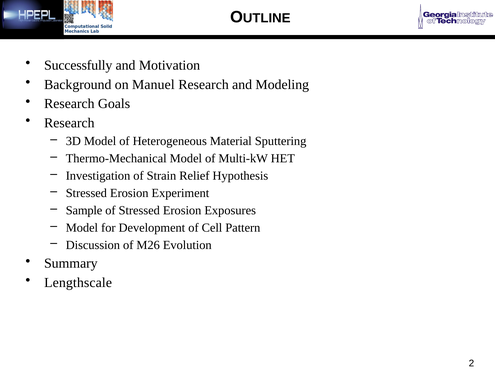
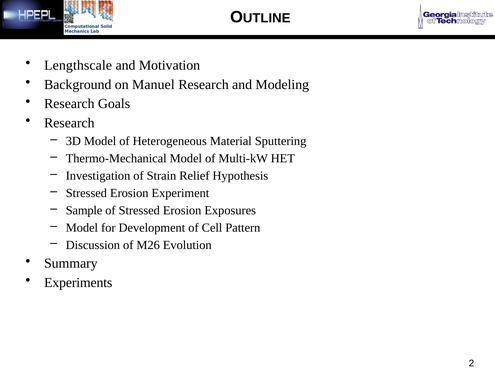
Successfully: Successfully -> Lengthscale (78, 65)
Lengthscale: Lengthscale -> Experiments (78, 283)
